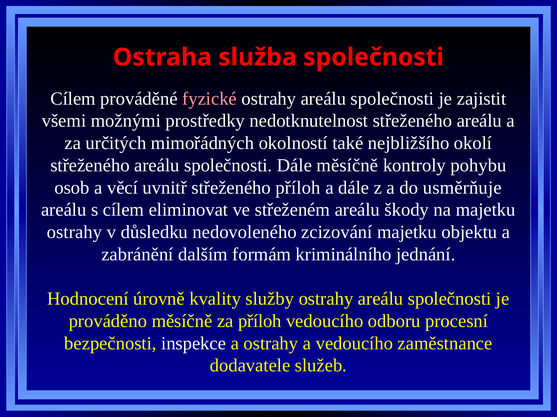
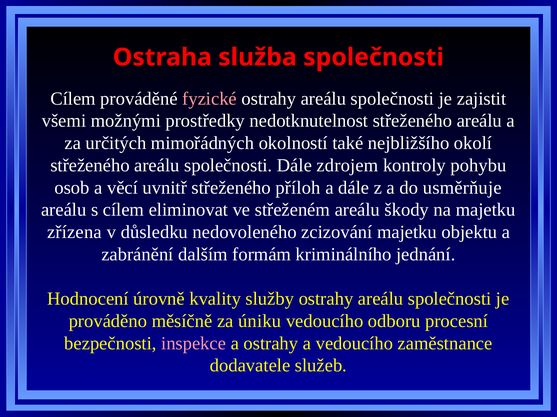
Dále měsíčně: měsíčně -> zdrojem (347, 166)
ostrahy: ostrahy -> zřízena (74, 232)
za příloh: příloh -> úniku (260, 322)
inspekce colour: white -> pink (194, 344)
